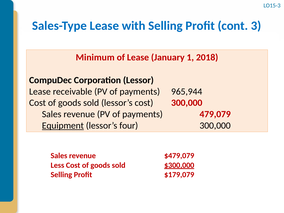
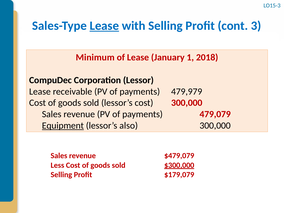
Lease underline: none -> present (104, 26)
965,944: 965,944 -> 479,979 (187, 92)
four: four -> also (129, 126)
